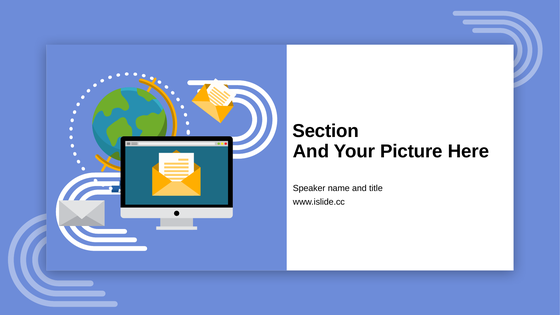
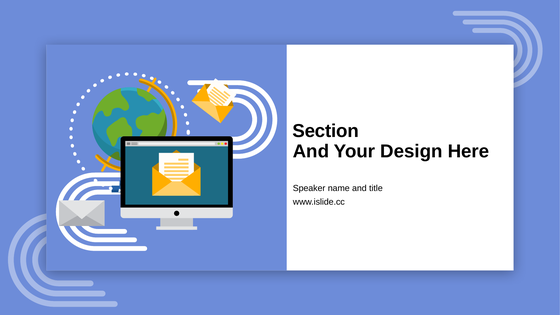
Picture: Picture -> Design (411, 151)
